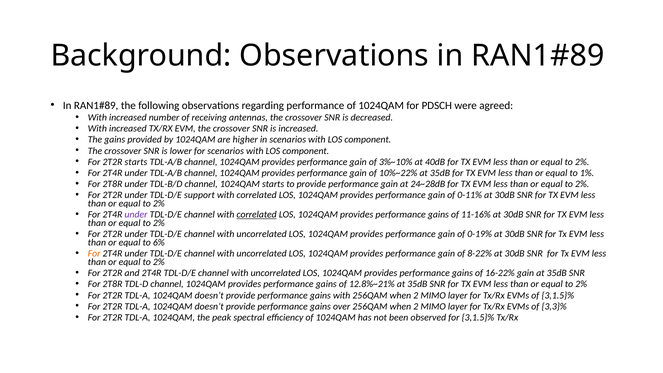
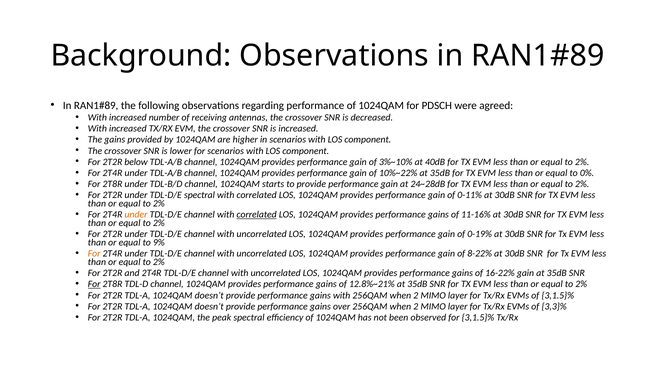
2T2R starts: starts -> below (136, 162)
1%: 1% -> 0% (587, 173)
TDL-D/E support: support -> spectral (199, 195)
under colour: purple -> orange (136, 215)
6%: 6% -> 9% (159, 243)
For underline: none -> present (94, 284)
